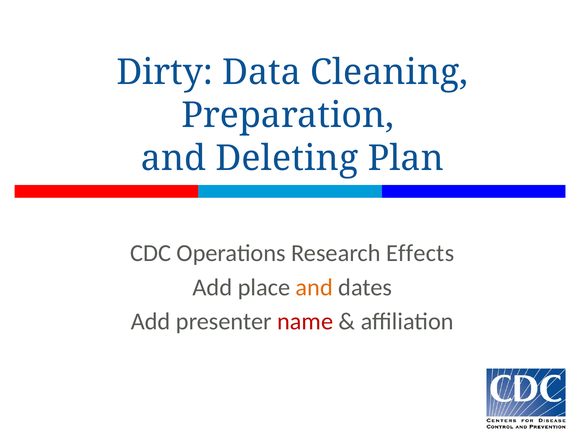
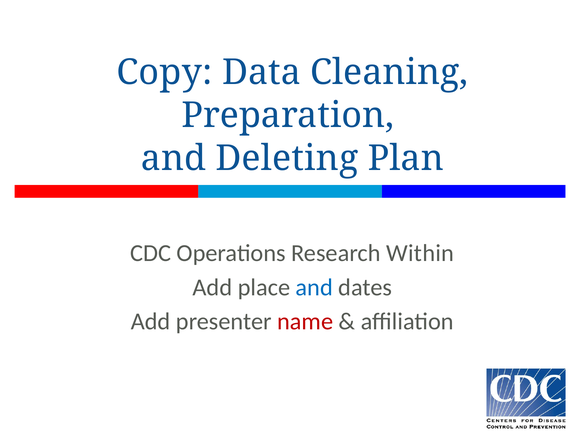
Dirty: Dirty -> Copy (164, 72)
Effects: Effects -> Within (420, 253)
and colour: orange -> blue (314, 287)
